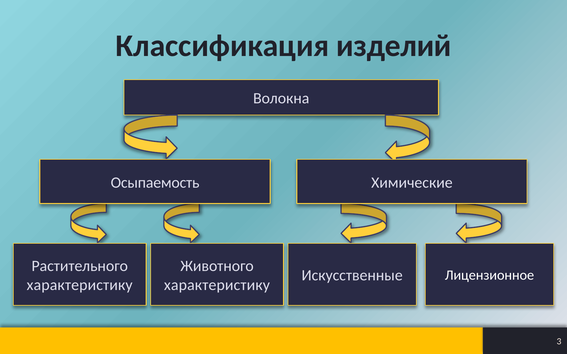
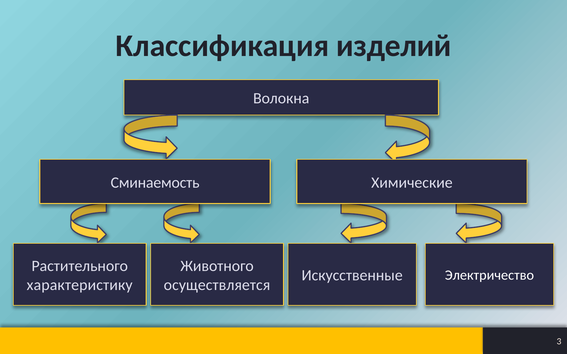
Осыпаемость: Осыпаемость -> Сминаемость (155, 183)
Лицензионное: Лицензионное -> Электричество (489, 276)
характеристику: характеристику -> осуществляется (217, 285)
